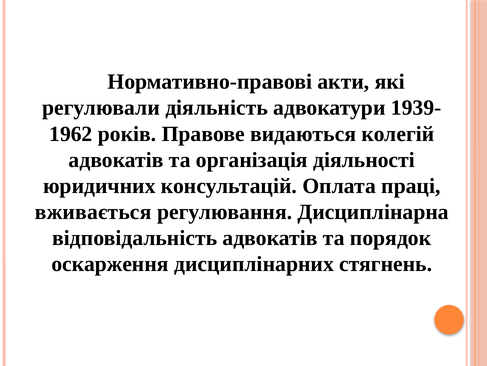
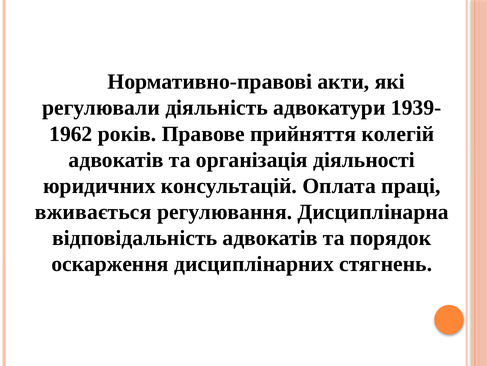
видаються: видаються -> прийняття (303, 134)
